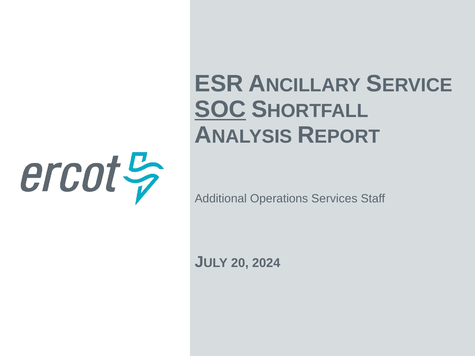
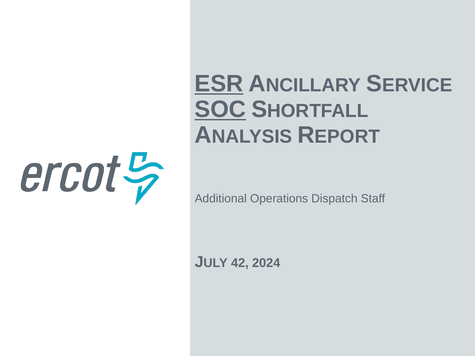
ESR underline: none -> present (219, 84)
Services: Services -> Dispatch (334, 199)
20: 20 -> 42 (240, 263)
